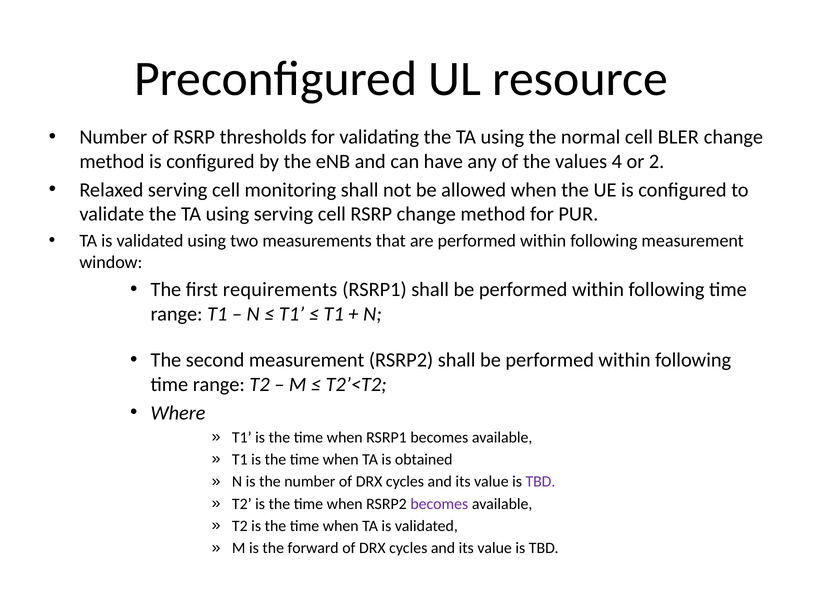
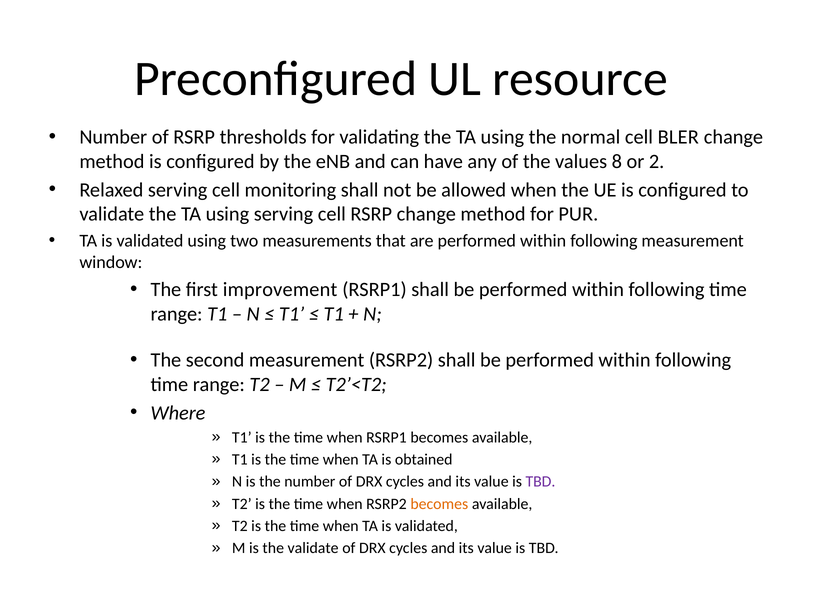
4: 4 -> 8 (617, 161)
requirements: requirements -> improvement (280, 290)
becomes colour: purple -> orange (439, 504)
the forward: forward -> validate (313, 549)
